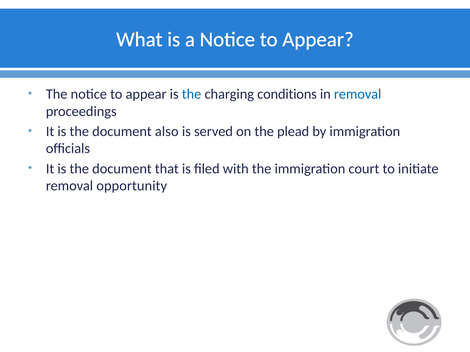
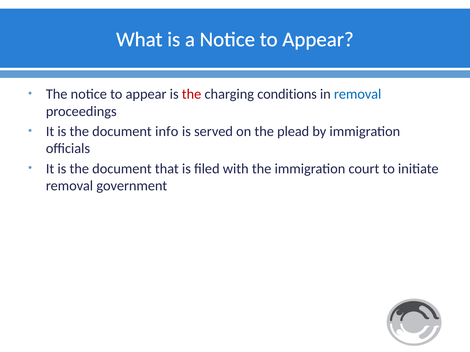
the colour: blue -> red (192, 94)
also: also -> info (167, 132)
opportunity: opportunity -> government (132, 186)
